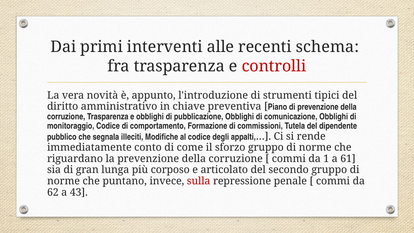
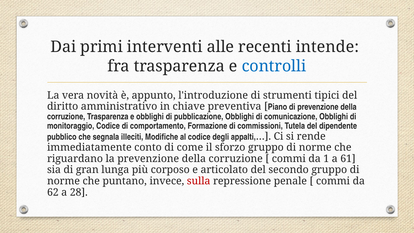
schema: schema -> intende (327, 47)
controlli colour: red -> blue (274, 66)
43: 43 -> 28 (79, 192)
